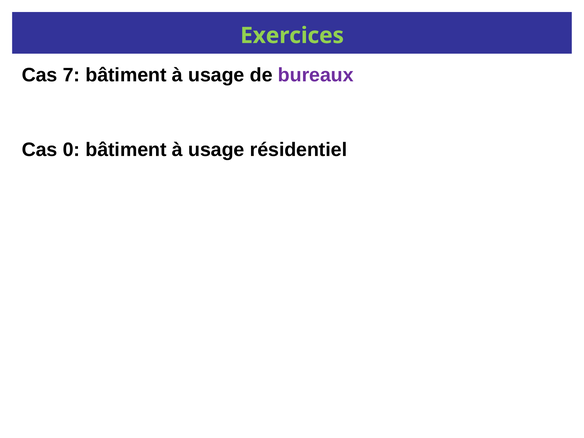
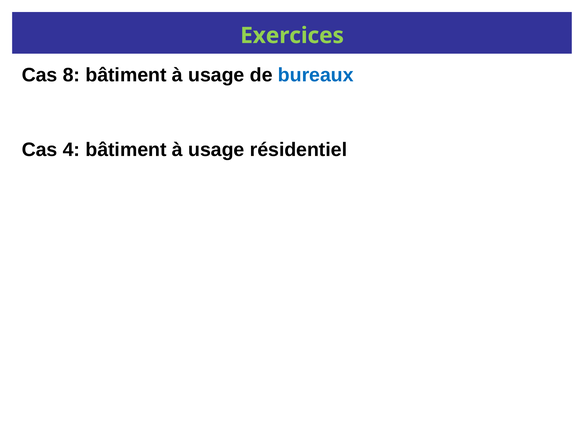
7: 7 -> 8 (71, 75)
bureaux colour: purple -> blue (316, 75)
0: 0 -> 4 (71, 150)
